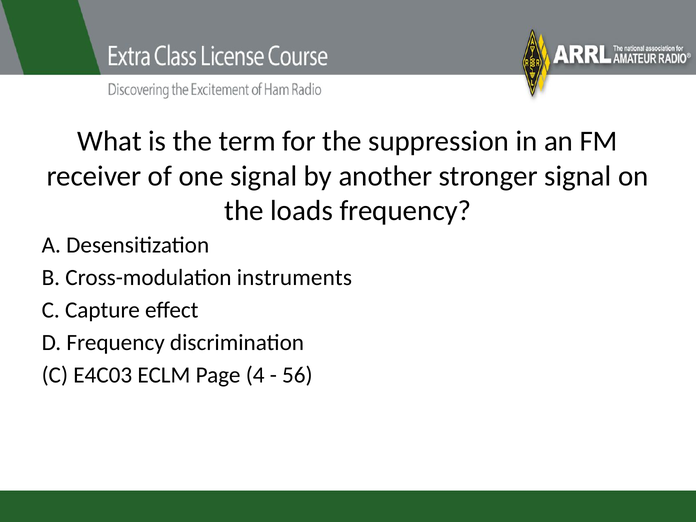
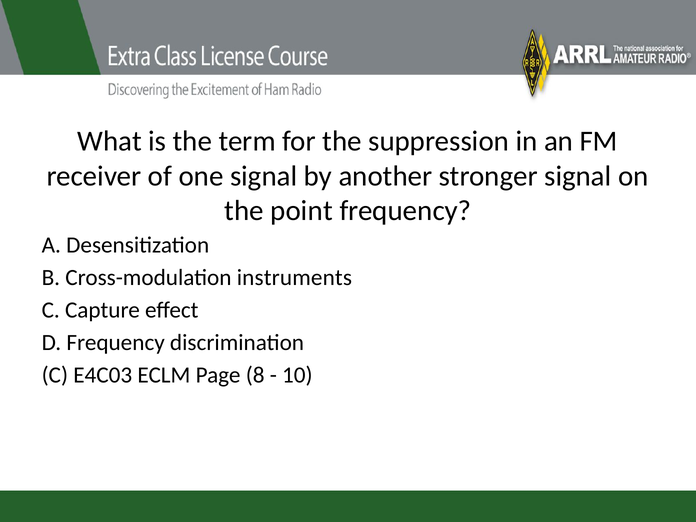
loads: loads -> point (301, 211)
4: 4 -> 8 (255, 375)
56: 56 -> 10 (297, 375)
